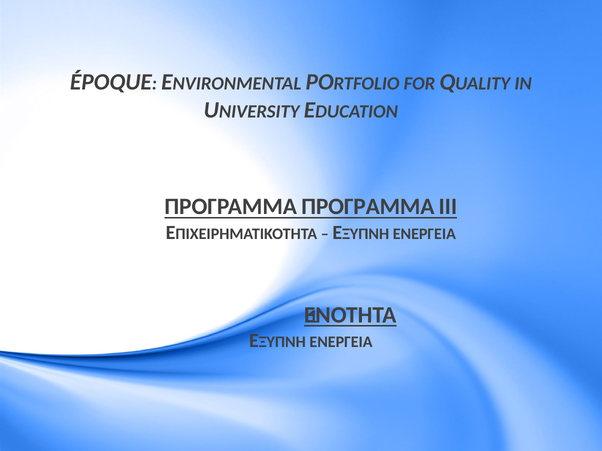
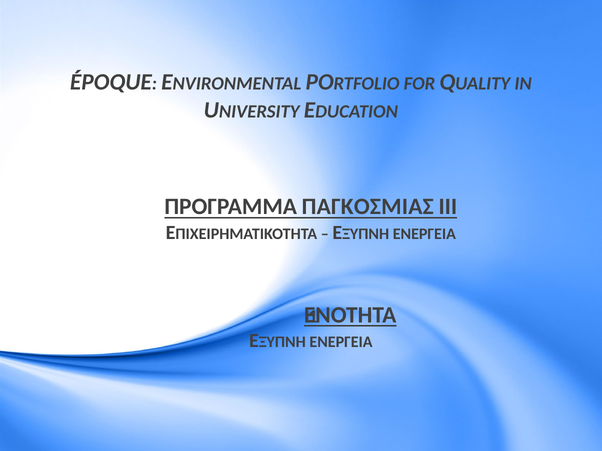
ΠΡΟΓΡΑΜΜΑ ΠΡΟΓΡΑΜΜΑ: ΠΡΟΓΡΑΜΜΑ -> ΠΑΓΚΟΣΜΙΑΣ (368, 207)
